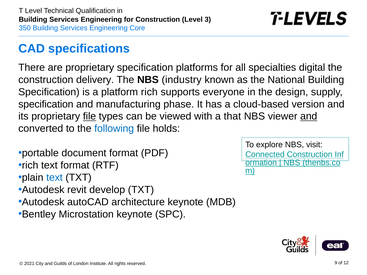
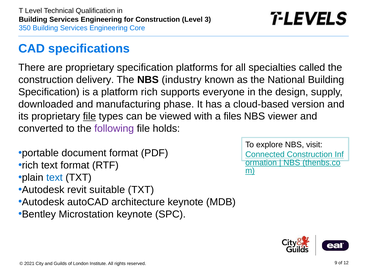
digital: digital -> called (312, 68)
specification: specification -> downloaded (46, 104)
that: that -> files (233, 116)
and underline: present -> none (309, 116)
following colour: blue -> purple (114, 129)
develop: develop -> suitable (107, 190)
